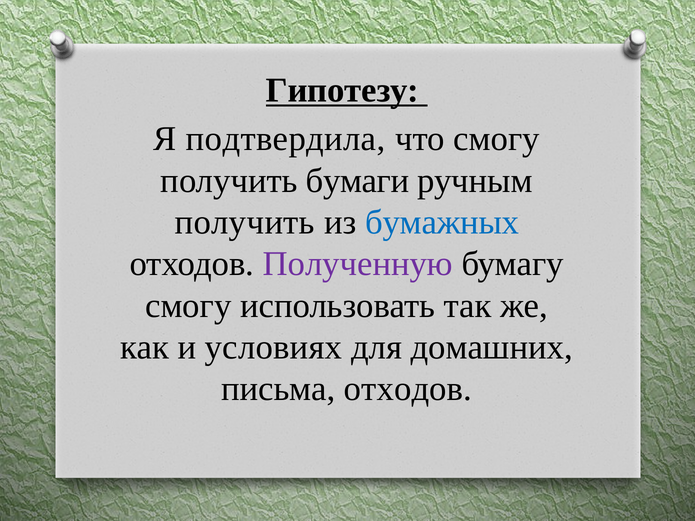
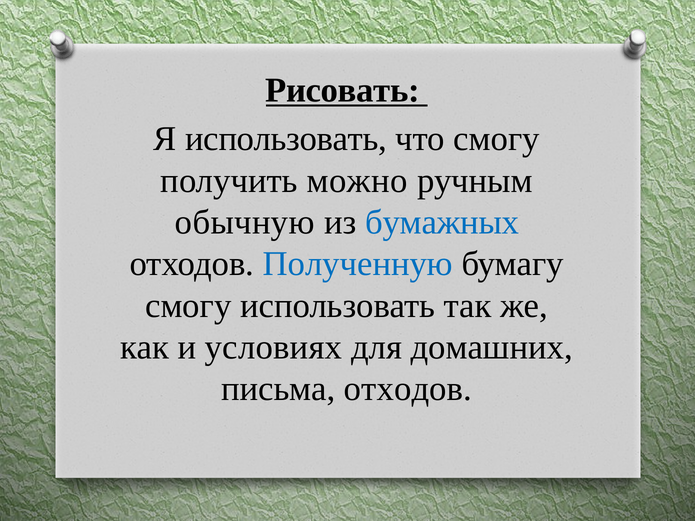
Гипотезу: Гипотезу -> Рисовать (342, 90)
Я подтвердила: подтвердила -> использовать (286, 139)
бумаги: бумаги -> можно (357, 181)
получить: получить -> обычную (245, 222)
Полученную colour: purple -> blue (358, 264)
